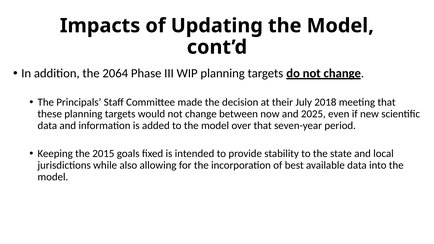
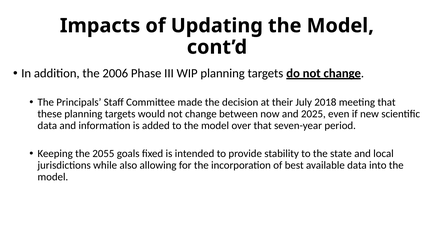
2064: 2064 -> 2006 (115, 73)
2015: 2015 -> 2055 (103, 154)
